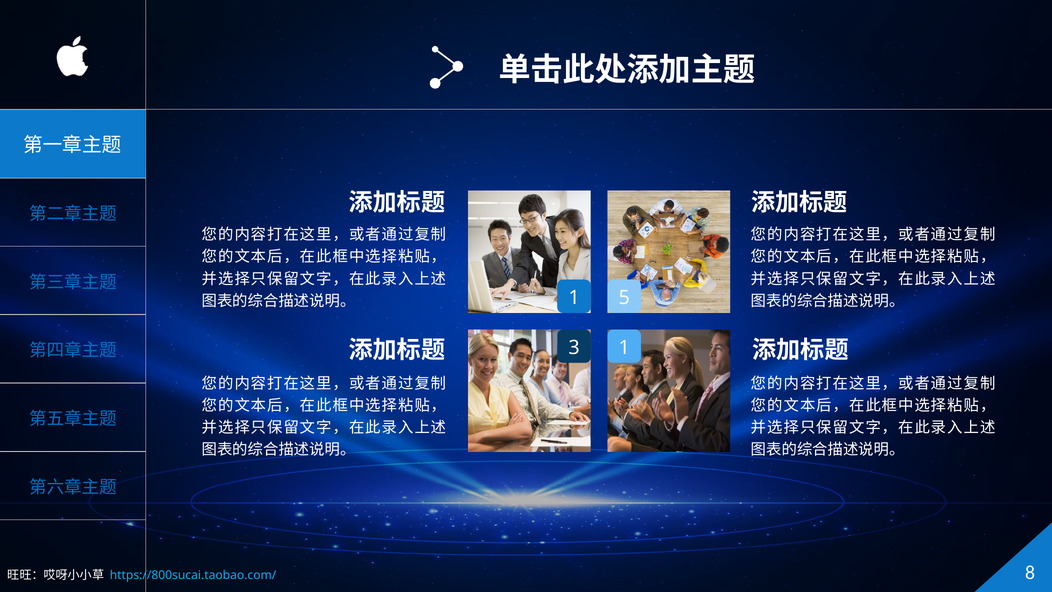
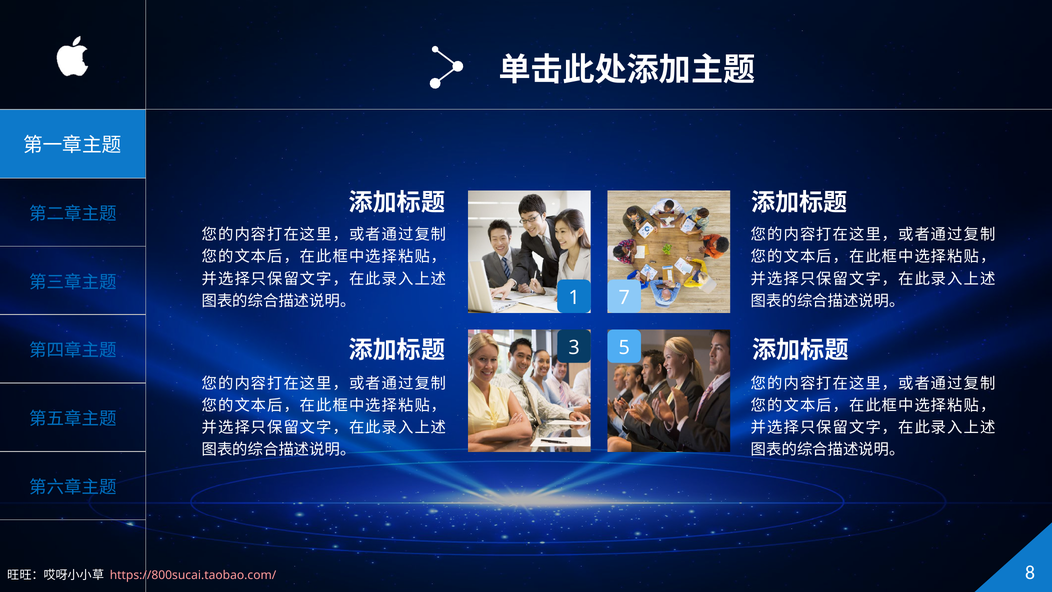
5: 5 -> 7 (624, 298)
3 1: 1 -> 5 (624, 347)
https://800sucai.taobao.com/ colour: light blue -> pink (193, 575)
